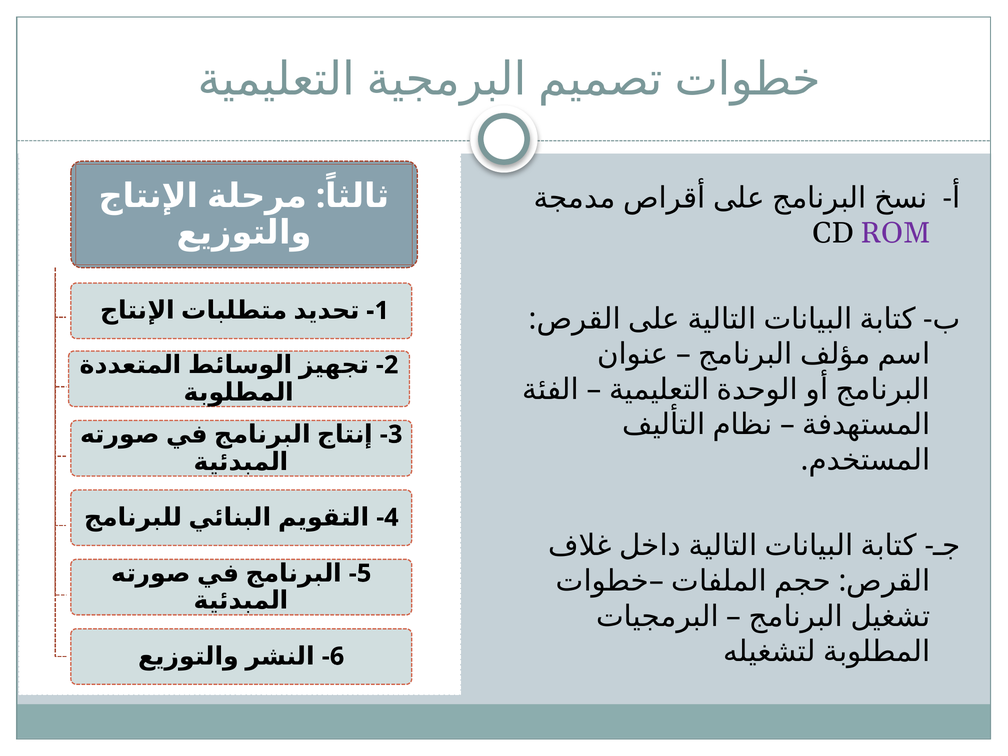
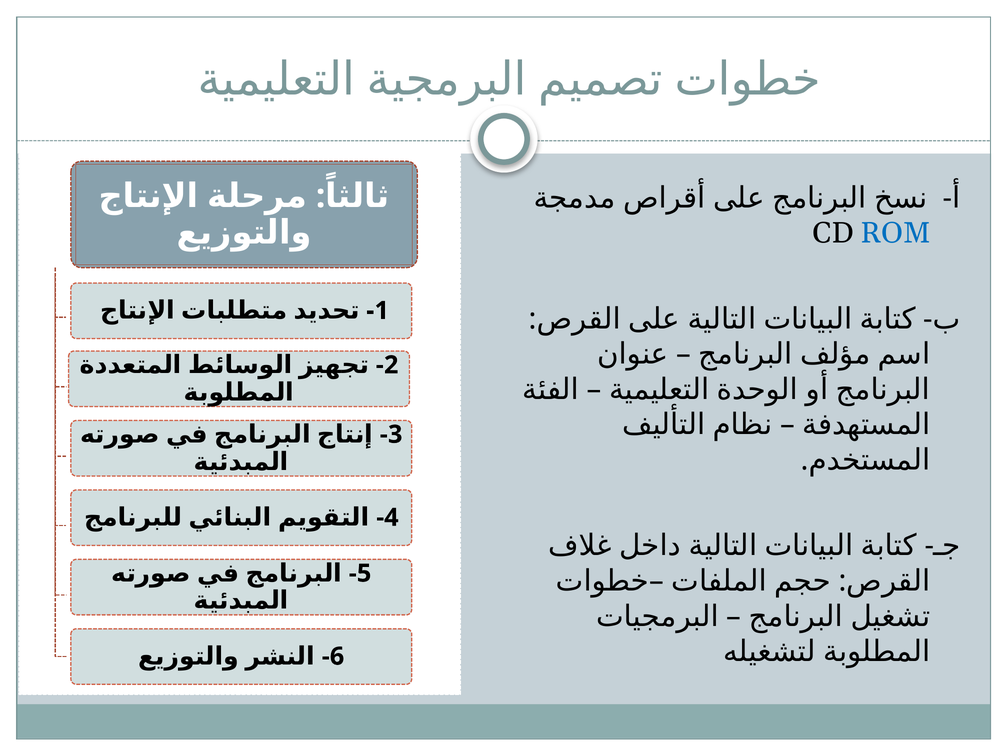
ROM colour: purple -> blue (896, 233)
